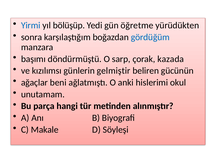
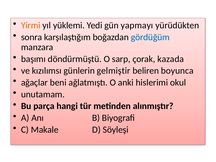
Yirmi colour: blue -> orange (31, 25)
bölüşüp: bölüşüp -> yüklemi (69, 25)
öğretme: öğretme -> yapmayı (137, 25)
gücünün: gücünün -> boyunca (177, 71)
